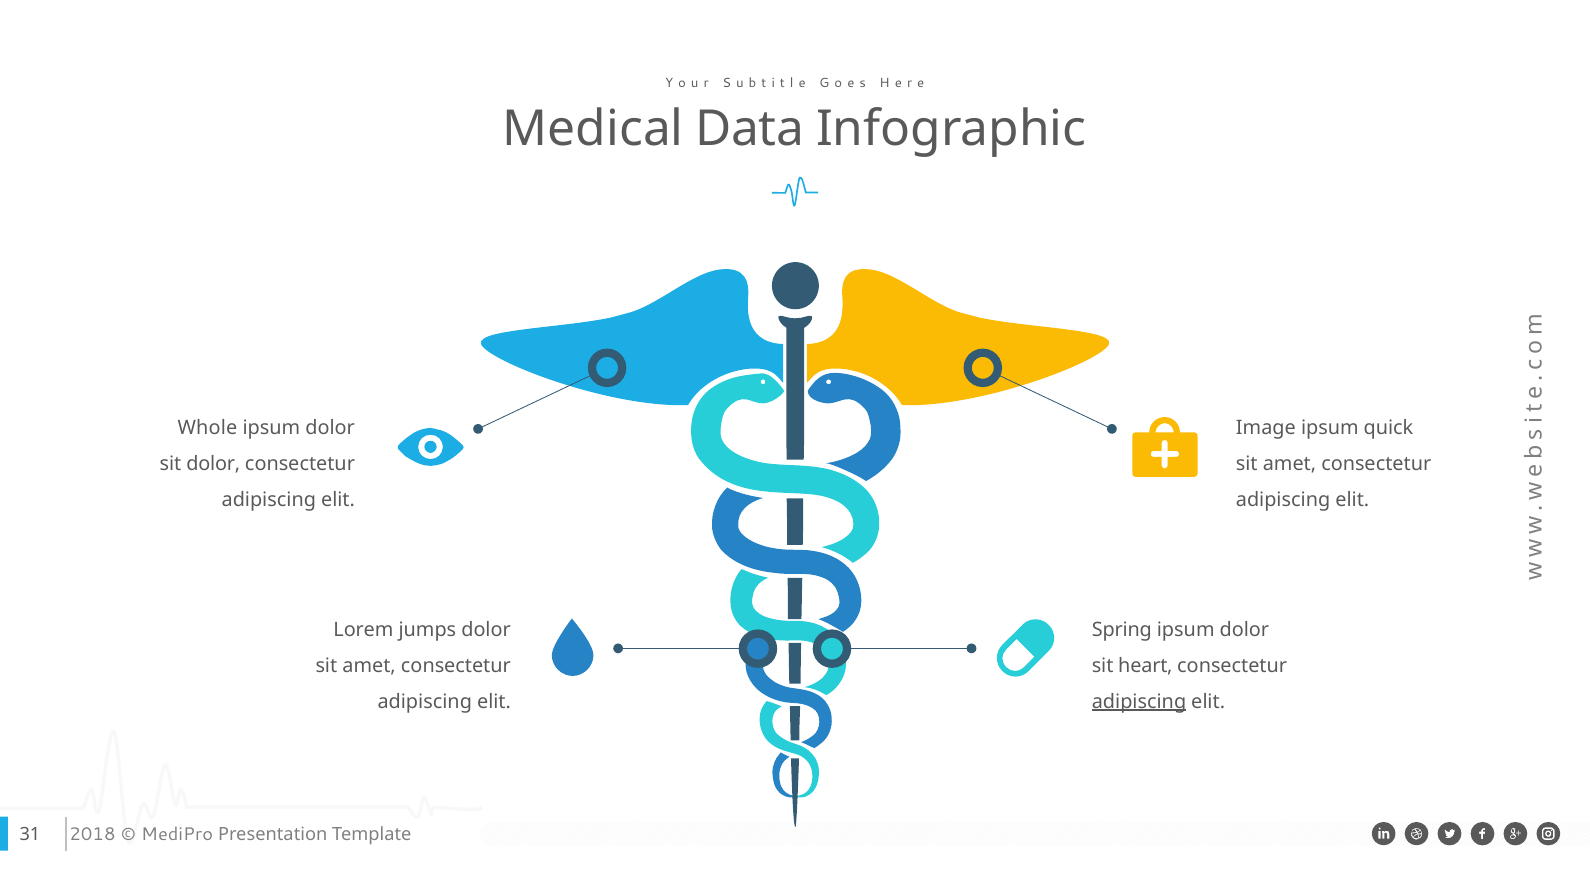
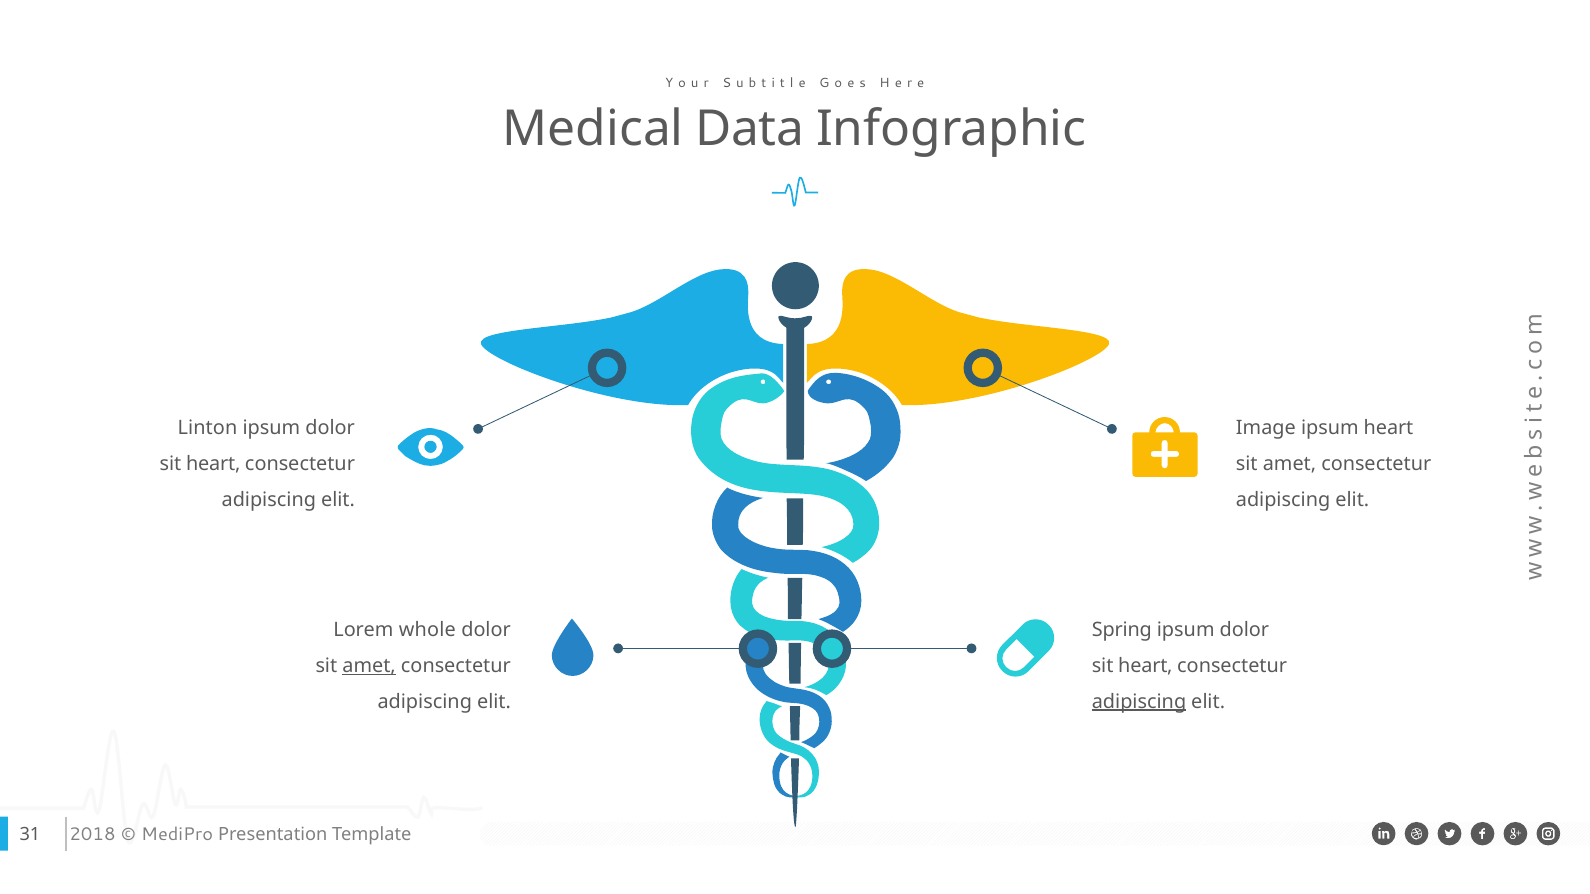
Whole: Whole -> Linton (207, 428)
ipsum quick: quick -> heart (1389, 428)
dolor: dolor -> heart (213, 464)
jumps: jumps -> whole (427, 630)
amet underline: none -> present (369, 666)
